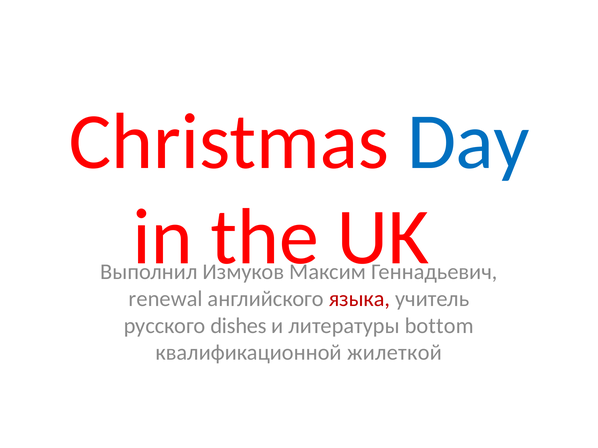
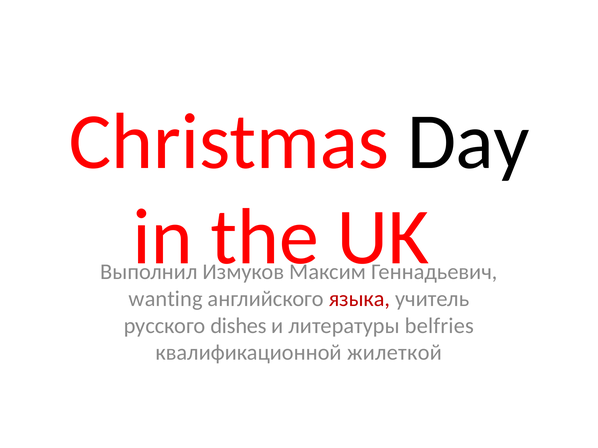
Day colour: blue -> black (468, 142)
renewal: renewal -> wanting (166, 299)
bottom: bottom -> belfries (439, 326)
